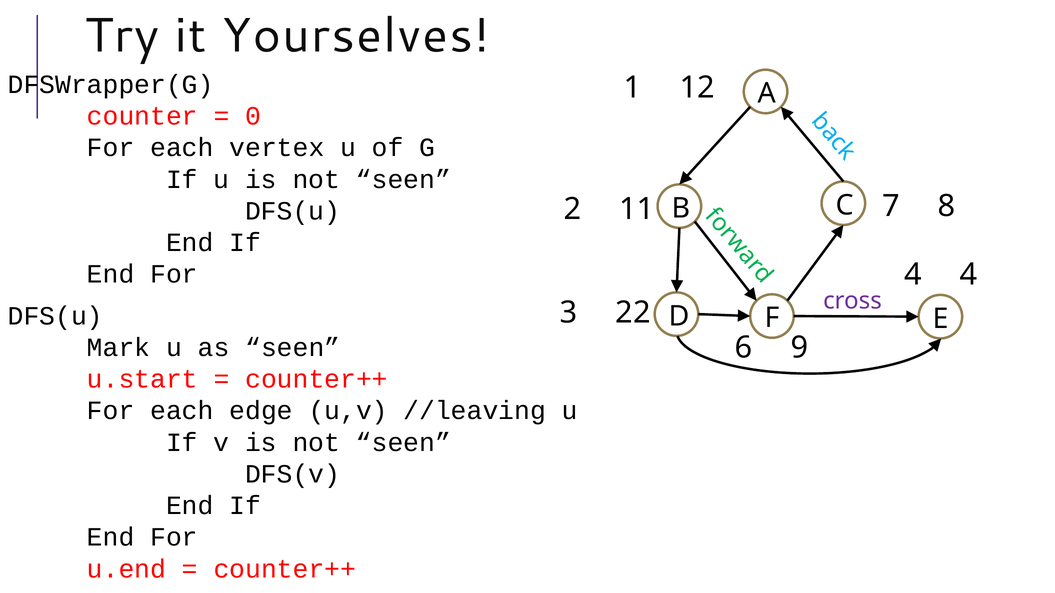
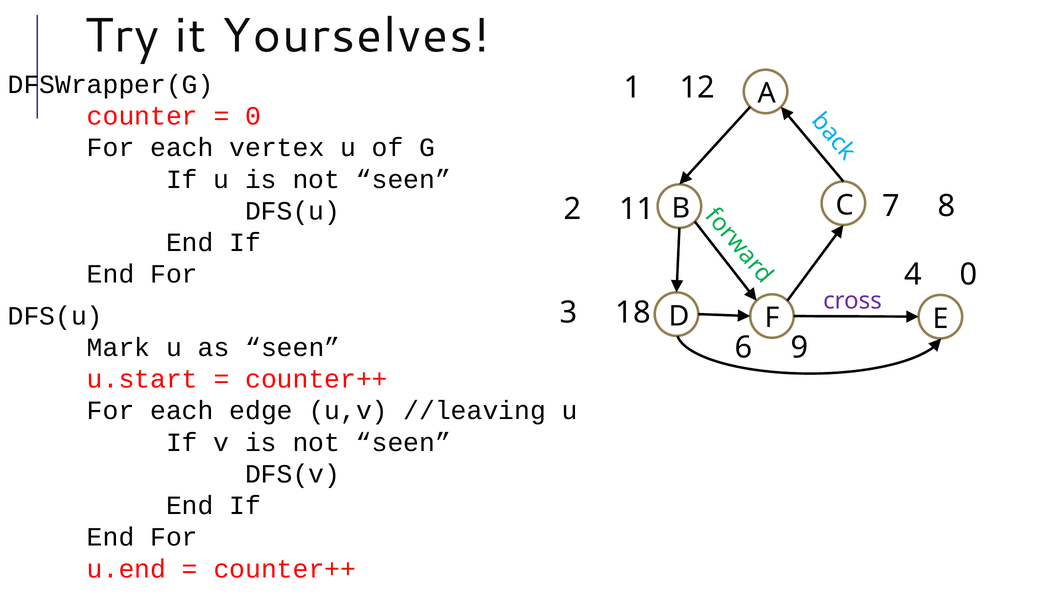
4 4: 4 -> 0 (969, 275)
22: 22 -> 18 (633, 313)
